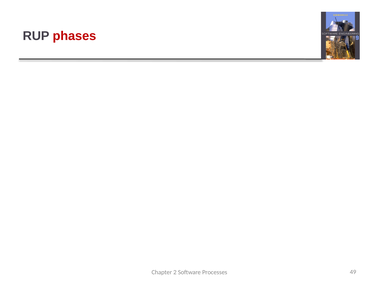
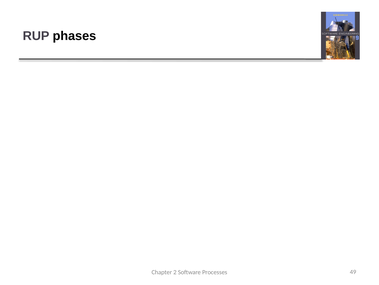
phases colour: red -> black (74, 36)
